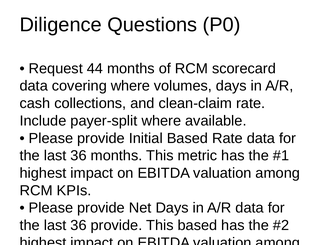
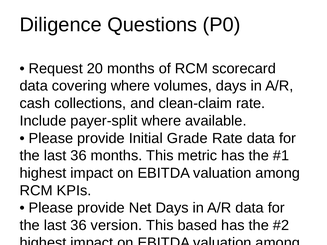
44: 44 -> 20 (95, 69)
Initial Based: Based -> Grade (187, 138)
36 provide: provide -> version (116, 226)
